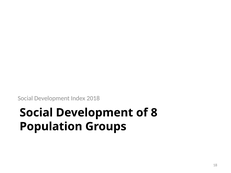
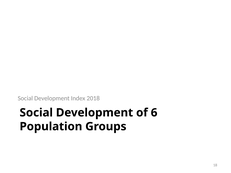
8: 8 -> 6 (154, 113)
